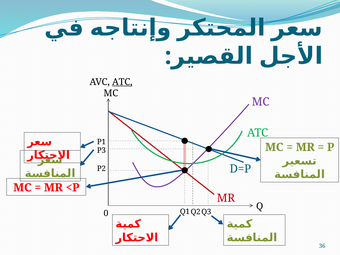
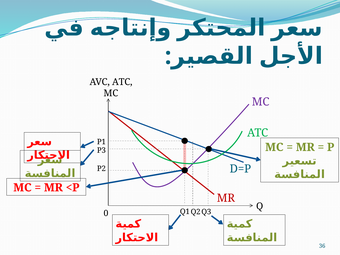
ATC underline: present -> none (122, 82)
